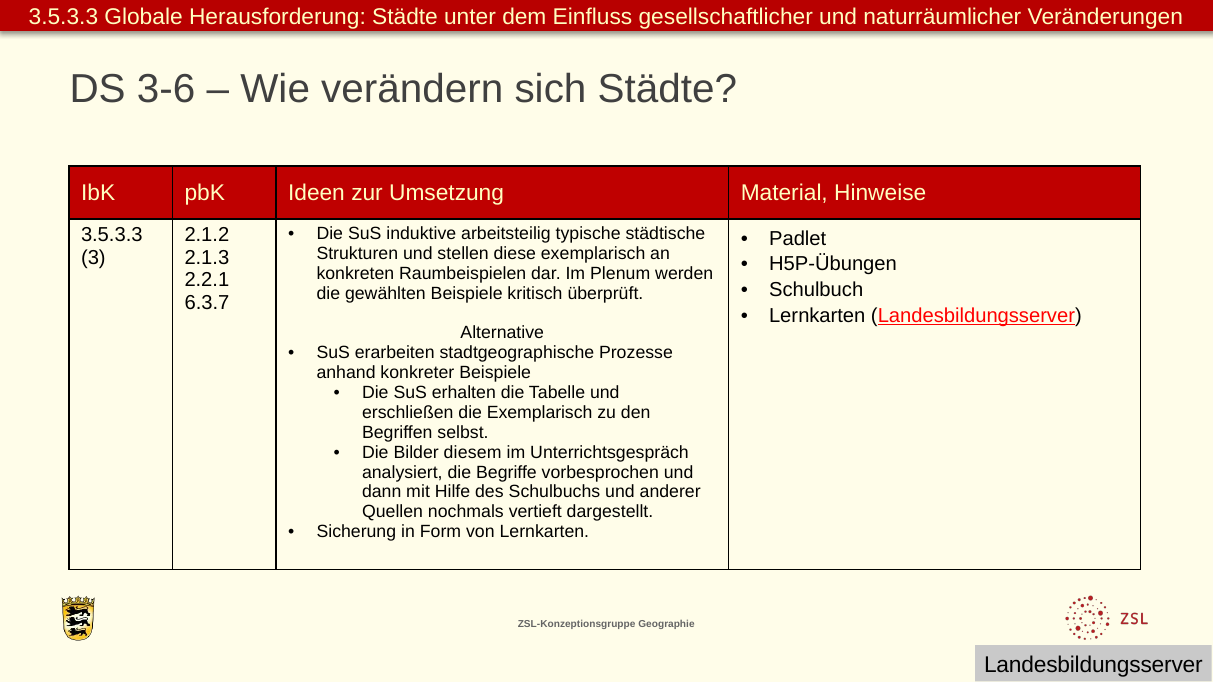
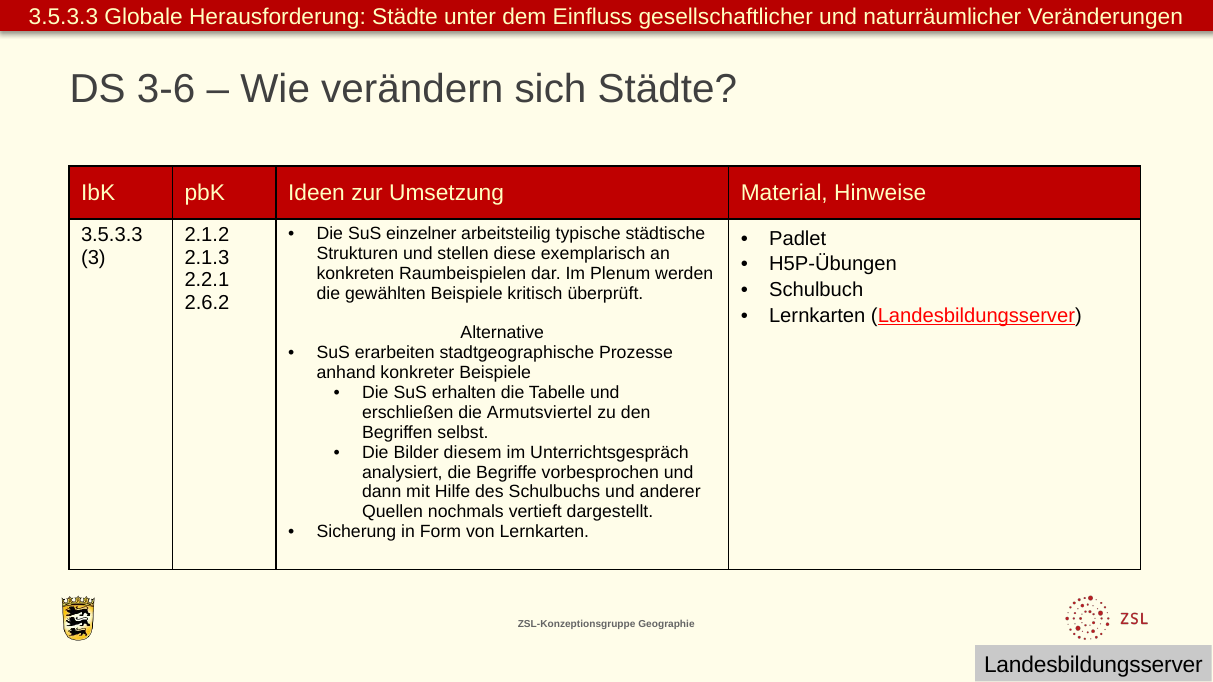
induktive: induktive -> einzelner (421, 234)
6.3.7: 6.3.7 -> 2.6.2 (207, 303)
die Exemplarisch: Exemplarisch -> Armutsviertel (540, 413)
